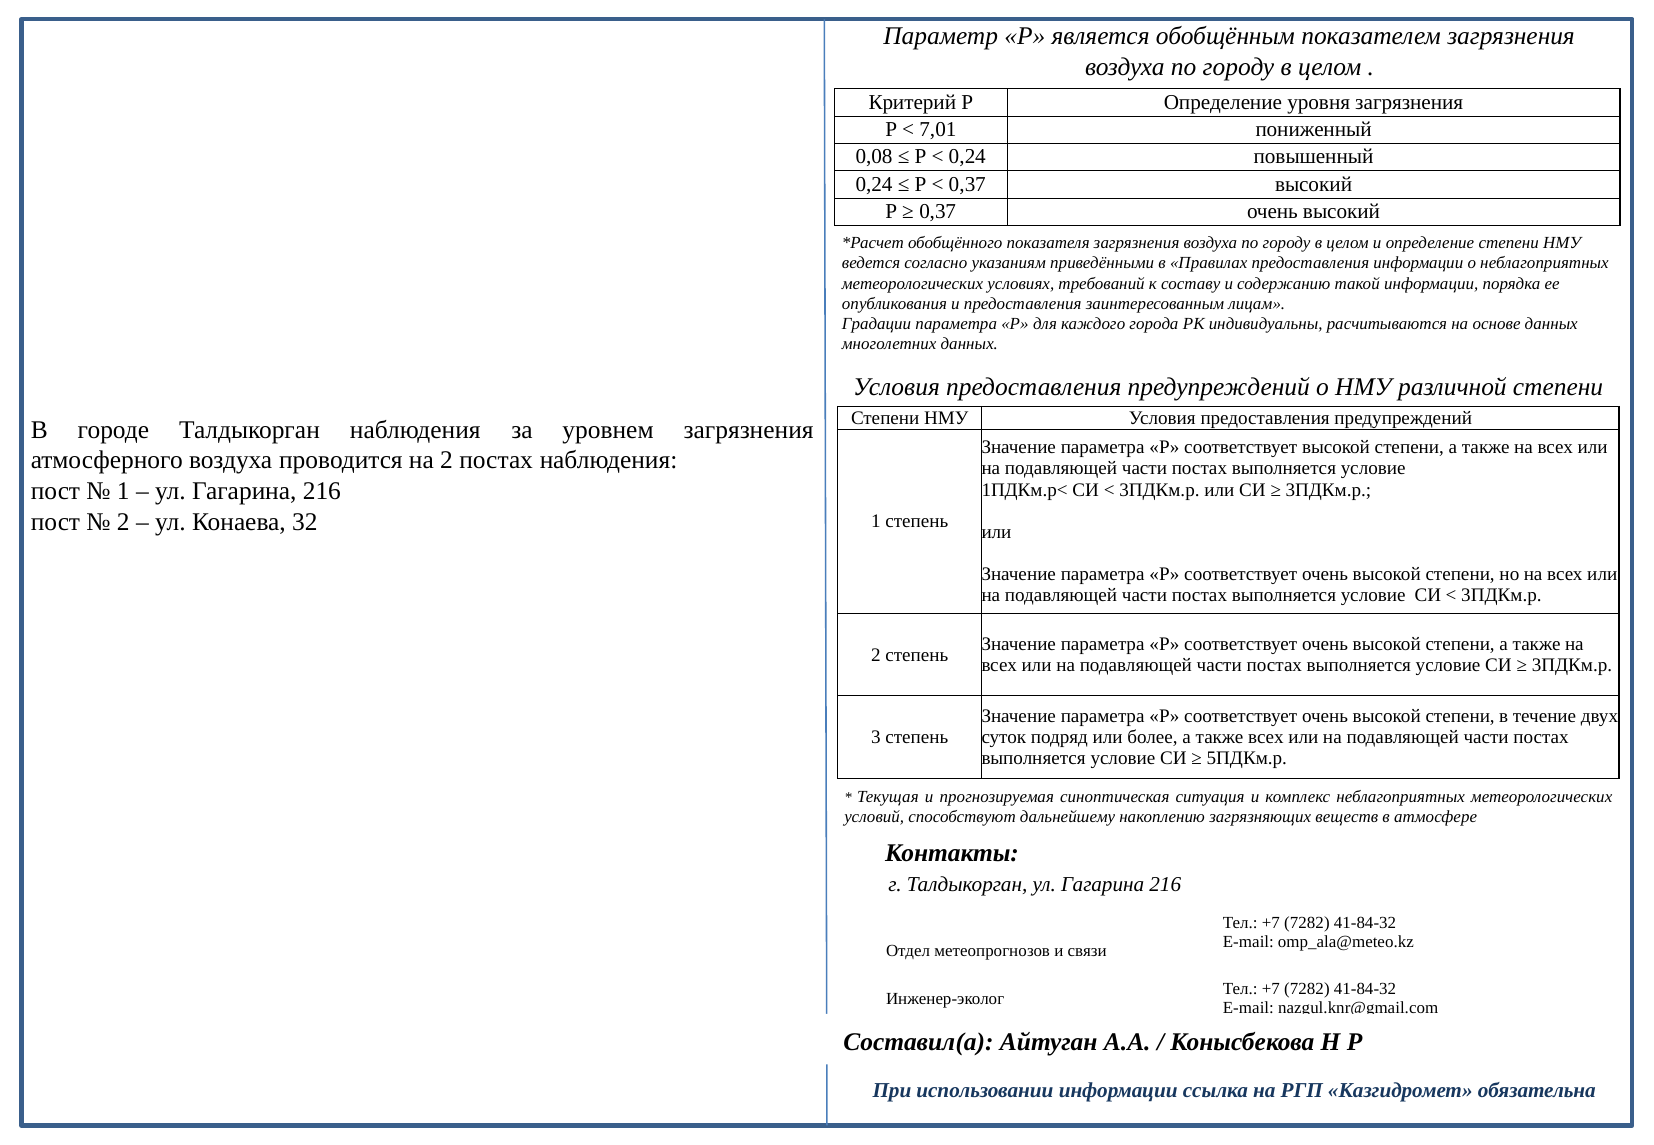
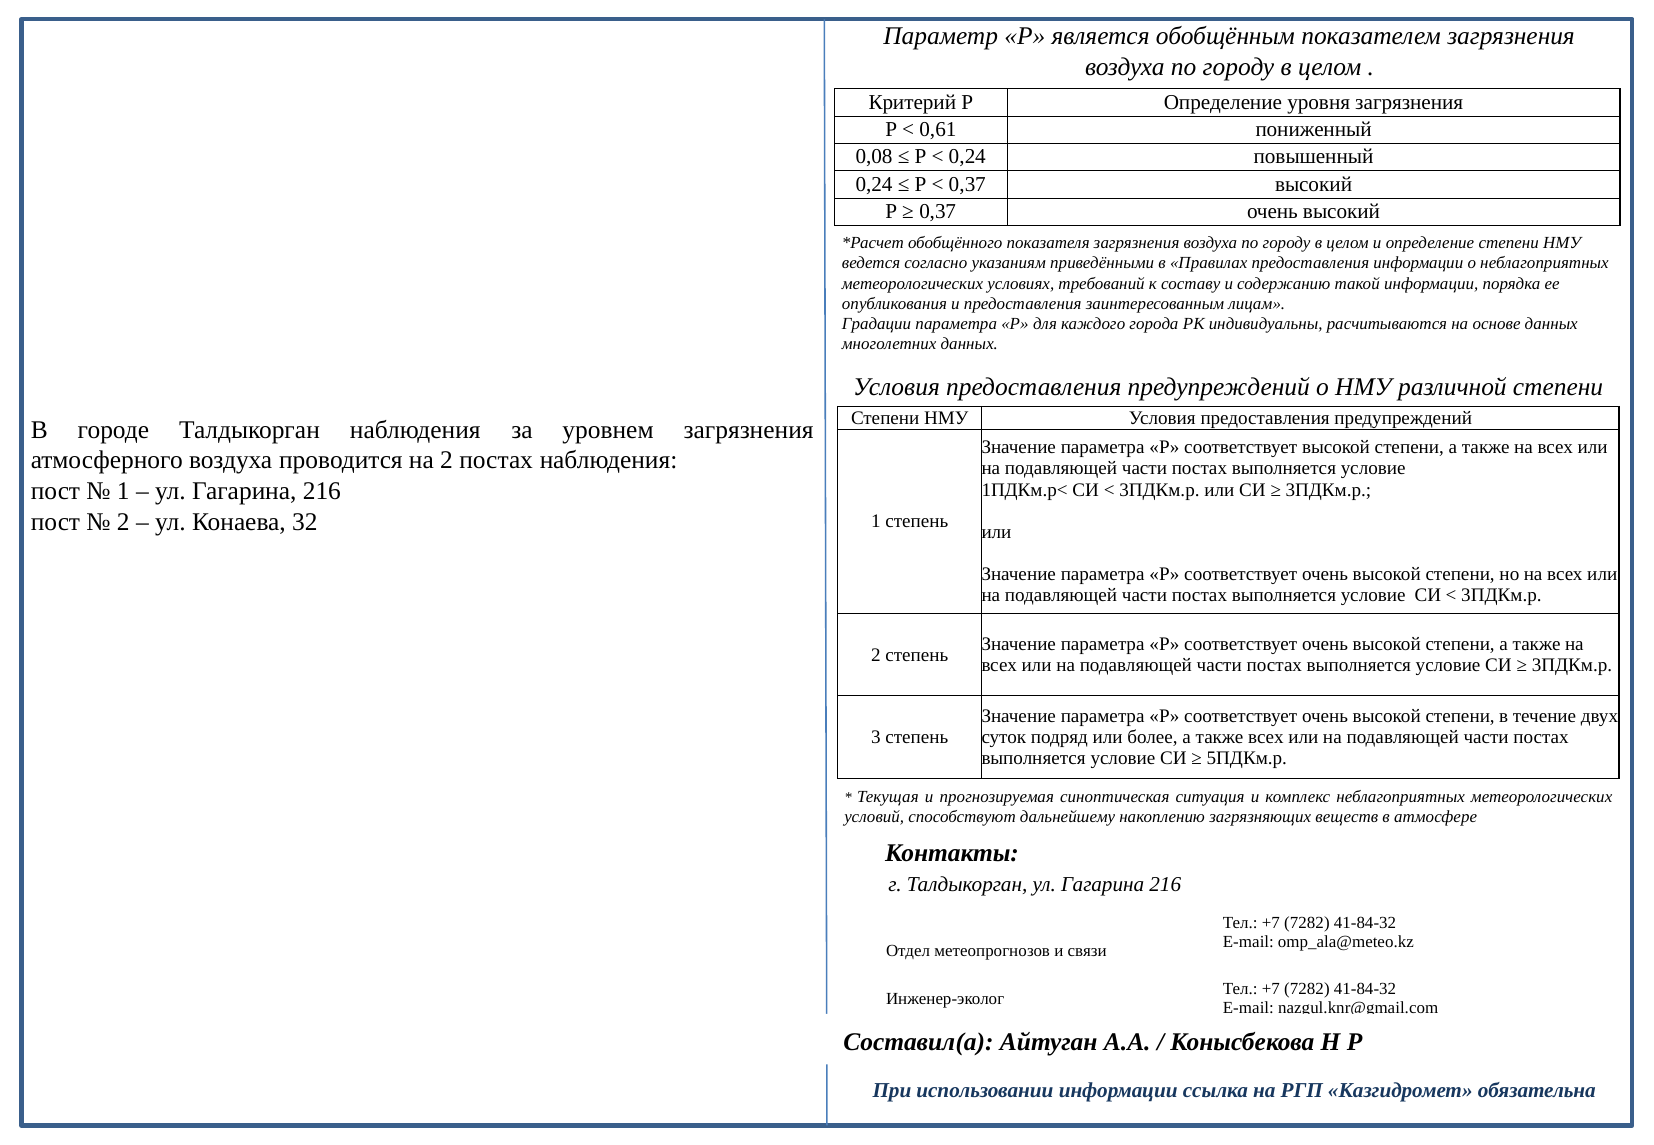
7,01: 7,01 -> 0,61 (938, 130)
